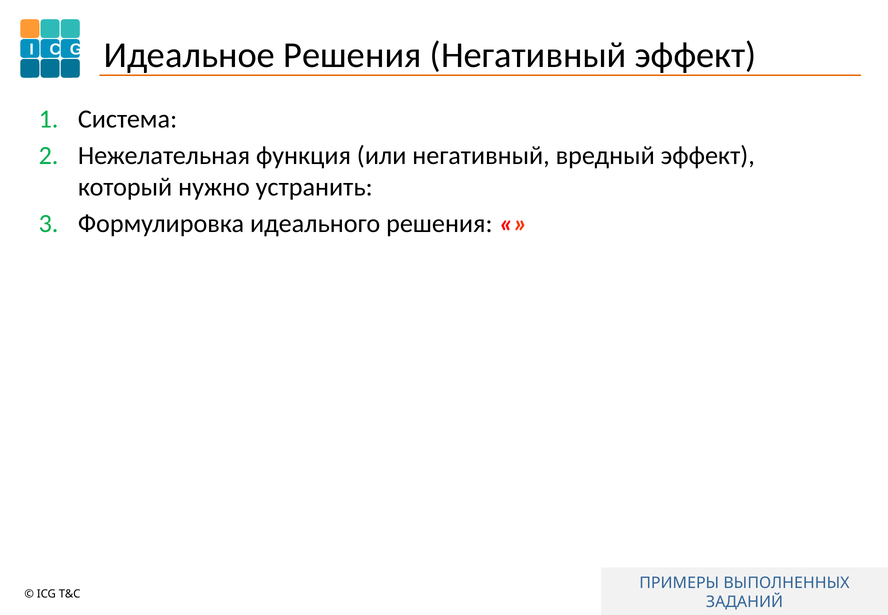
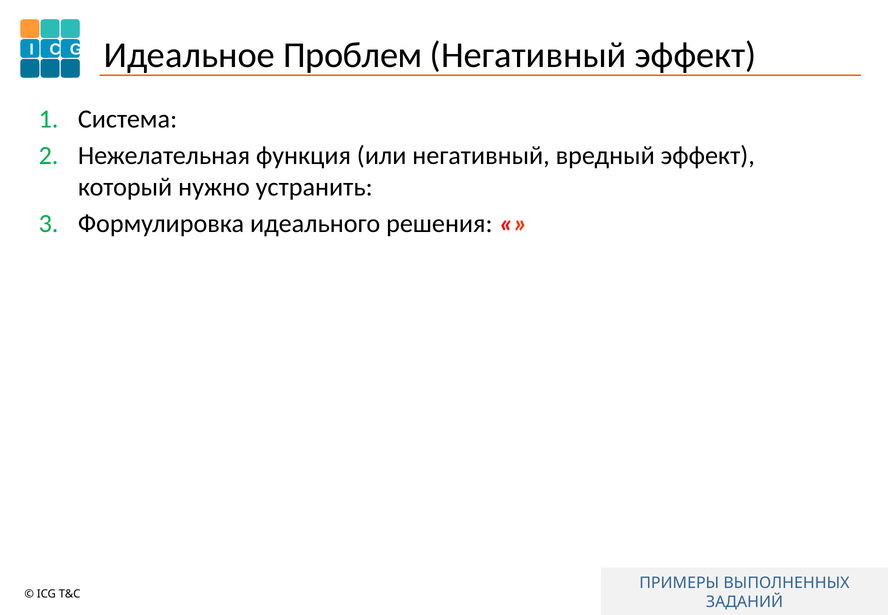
Идеальное Решения: Решения -> Проблем (353, 55)
